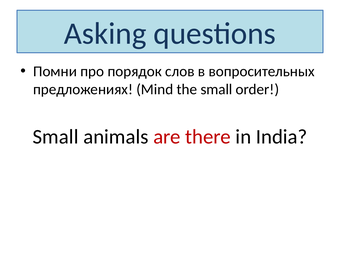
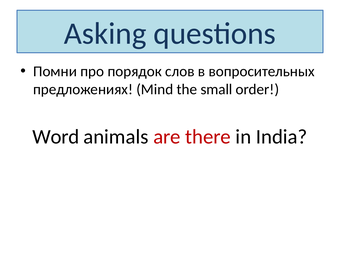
Small: Small -> Word (56, 137)
